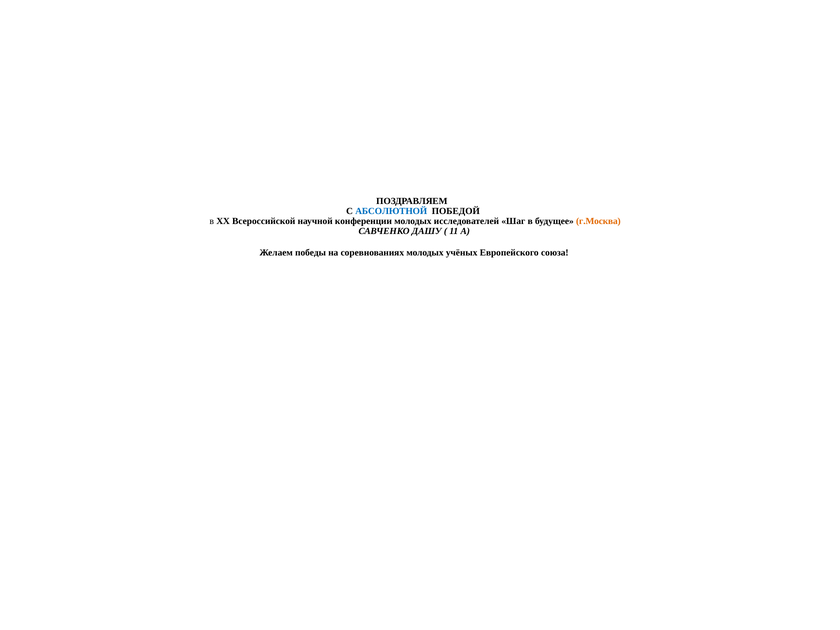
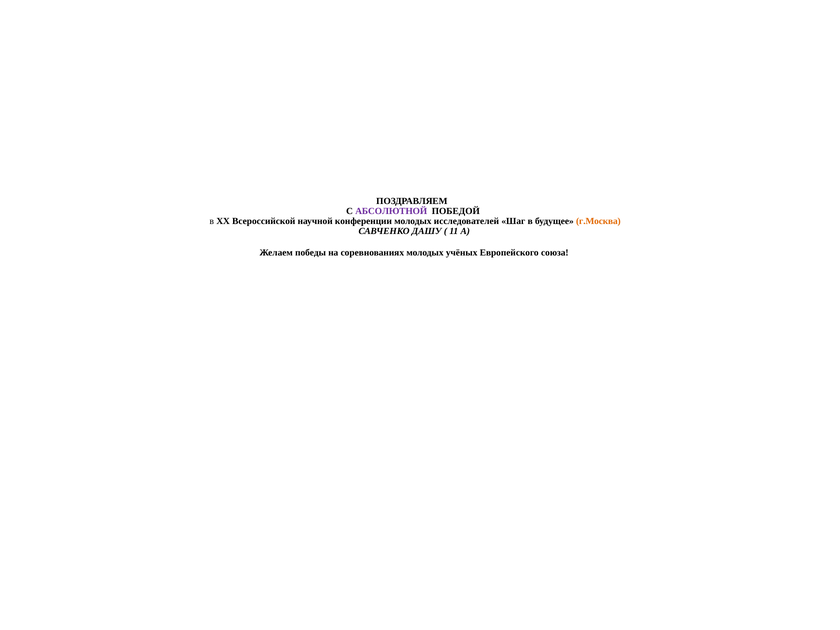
АБСОЛЮТНОЙ colour: blue -> purple (391, 211)
